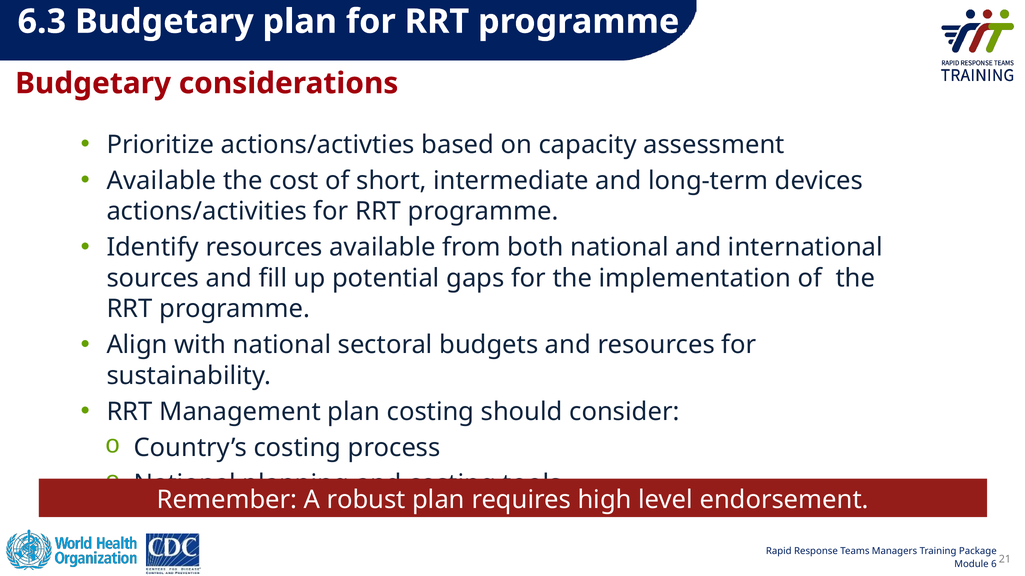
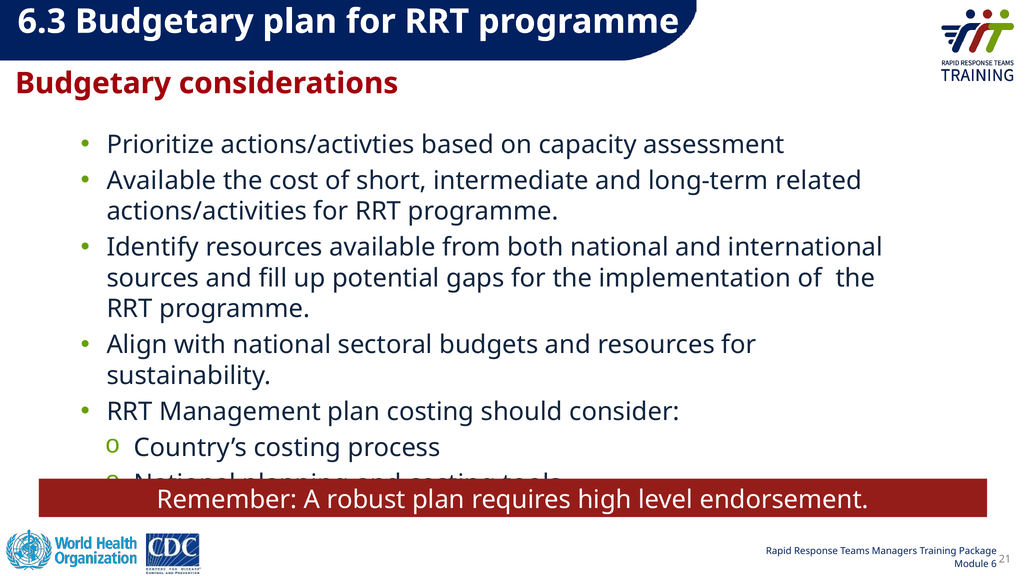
devices: devices -> related (819, 181)
